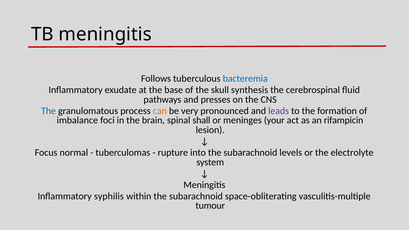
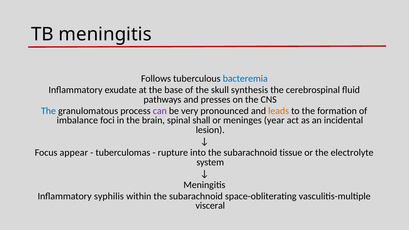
can colour: orange -> purple (160, 111)
leads colour: purple -> orange (279, 111)
your: your -> year (274, 120)
rifampicin: rifampicin -> incidental (344, 120)
normal: normal -> appear (74, 153)
levels: levels -> tissue (291, 153)
tumour: tumour -> visceral (210, 206)
